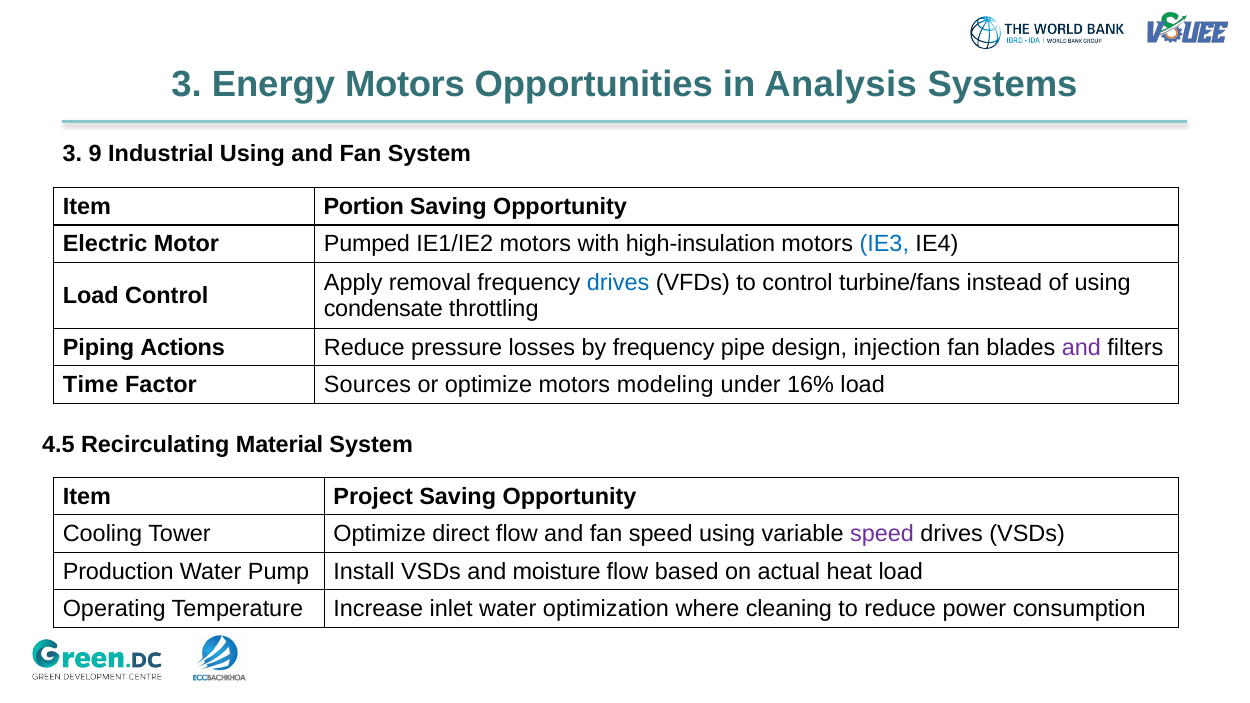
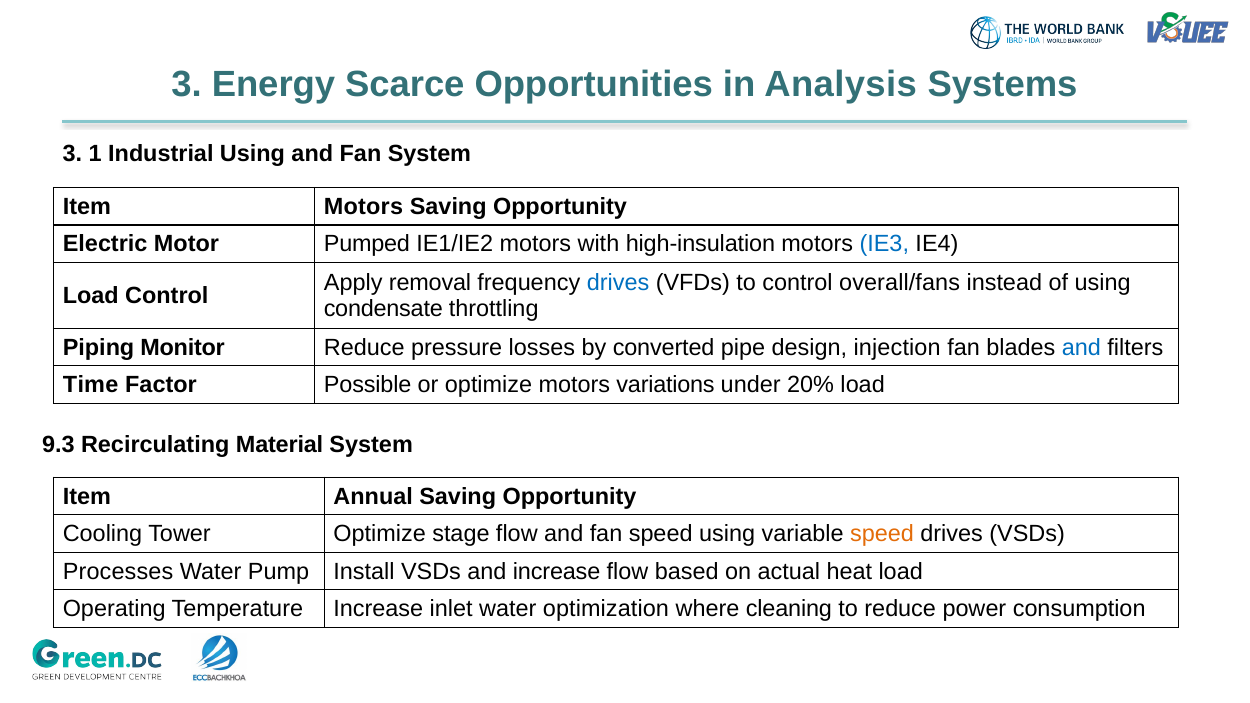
Energy Motors: Motors -> Scarce (405, 84)
9: 9 -> 1 (95, 154)
Item Portion: Portion -> Motors (364, 207)
turbine/fans: turbine/fans -> overall/fans (900, 283)
Actions: Actions -> Monitor (183, 347)
by frequency: frequency -> converted (664, 347)
and colour: purple -> blue (1081, 347)
Sources: Sources -> Possible (368, 385)
modeling: modeling -> variations (666, 385)
16%: 16% -> 20% (811, 385)
4.5: 4.5 -> 9.3 (58, 445)
Project: Project -> Annual (373, 497)
direct: direct -> stage (461, 534)
speed colour: purple -> orange (882, 534)
Production: Production -> Processes (118, 572)
and moisture: moisture -> increase (557, 572)
